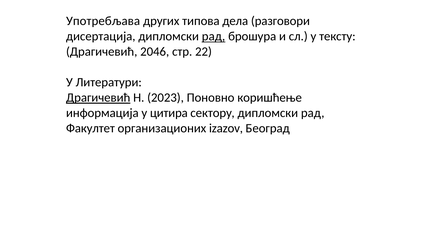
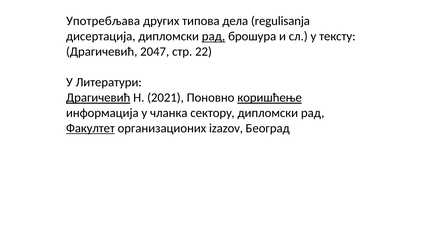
разговори: разговори -> regulisanja (280, 21)
2046: 2046 -> 2047 (155, 52)
2023: 2023 -> 2021 (166, 98)
коришћење underline: none -> present (270, 98)
цитира: цитира -> чланка (169, 113)
Факултет underline: none -> present (90, 128)
